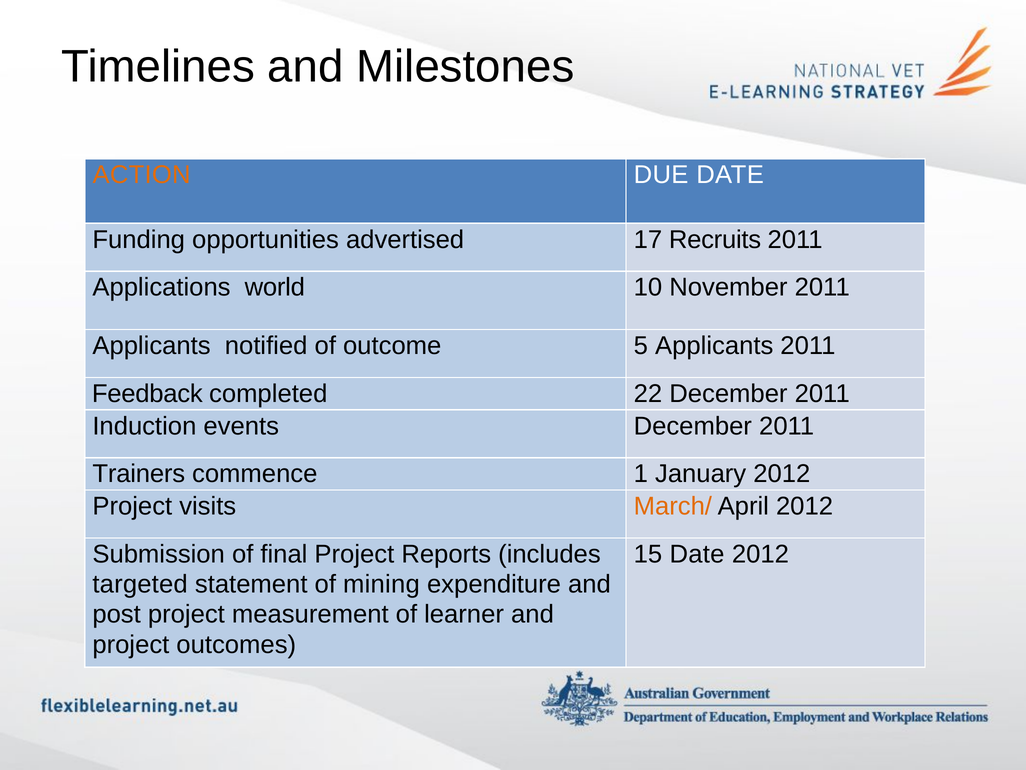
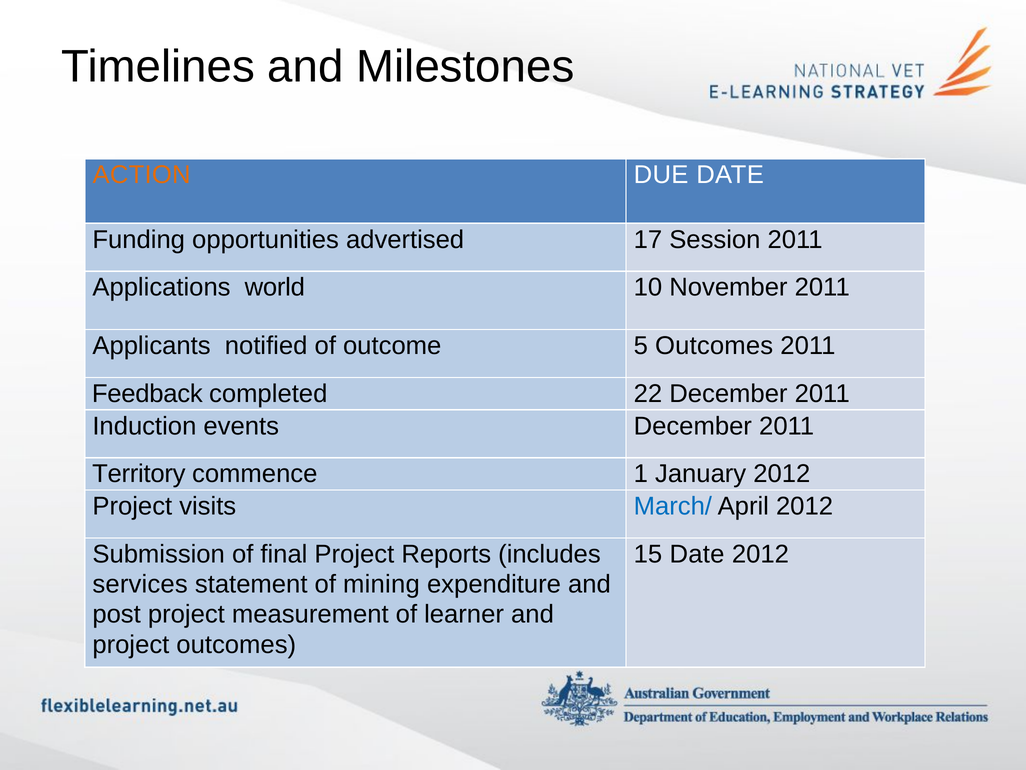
Recruits: Recruits -> Session (715, 239)
5 Applicants: Applicants -> Outcomes (714, 346)
Trainers: Trainers -> Territory (139, 474)
March/ colour: orange -> blue (673, 506)
targeted: targeted -> services (140, 584)
